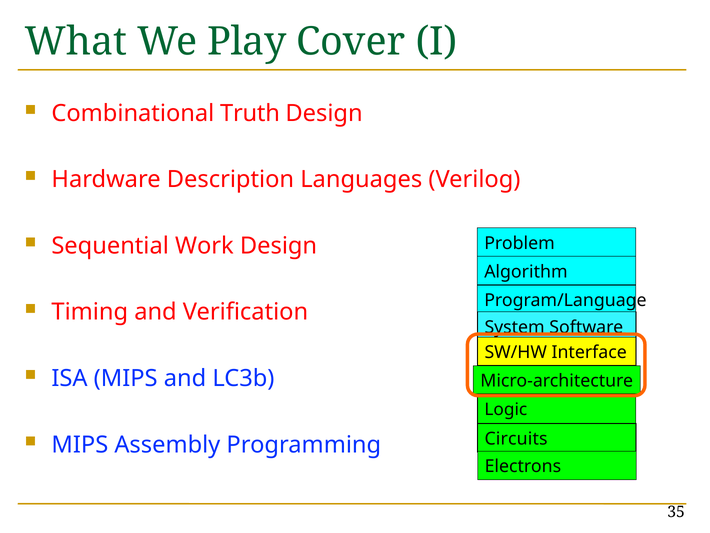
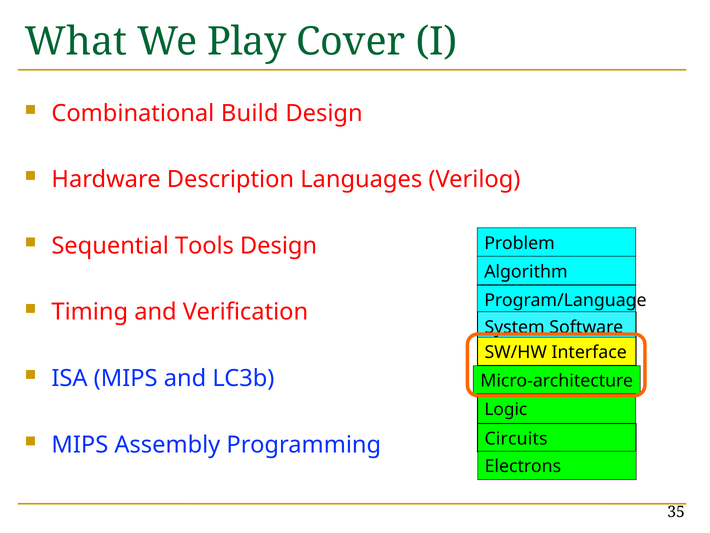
Truth: Truth -> Build (250, 113)
Work: Work -> Tools (204, 246)
